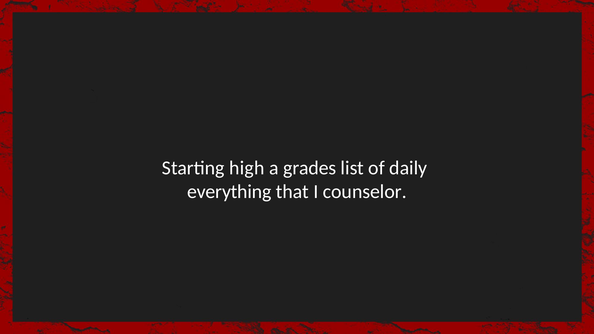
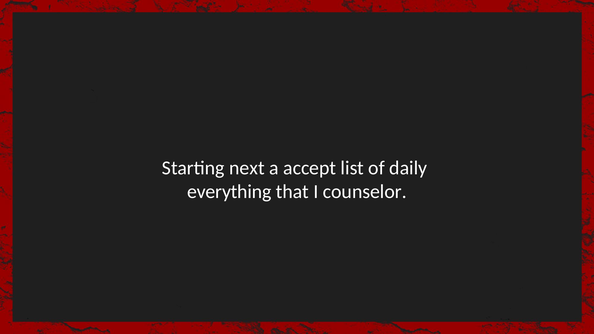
high: high -> next (247, 168)
grades: grades -> accept (310, 168)
